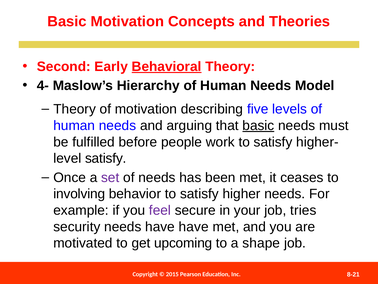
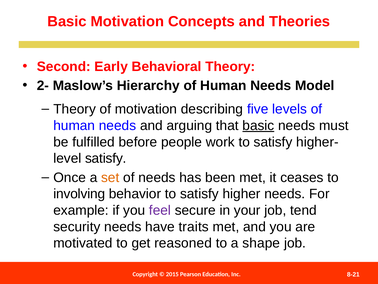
Behavioral underline: present -> none (167, 66)
4-: 4- -> 2- (43, 86)
set colour: purple -> orange (110, 177)
tries: tries -> tend (303, 210)
have have: have -> traits (194, 226)
upcoming: upcoming -> reasoned (183, 243)
